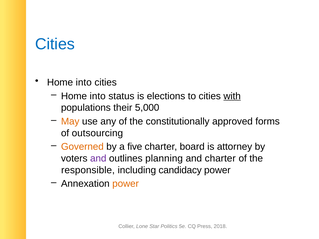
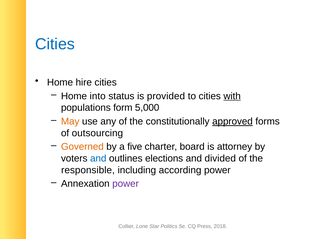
into: into -> hire (84, 83)
elections: elections -> provided (166, 96)
their: their -> form (123, 108)
approved underline: none -> present (232, 122)
and colour: purple -> blue (98, 159)
planning: planning -> elections (164, 159)
and charter: charter -> divided (220, 159)
candidacy: candidacy -> according (180, 170)
power colour: orange -> purple (126, 184)
